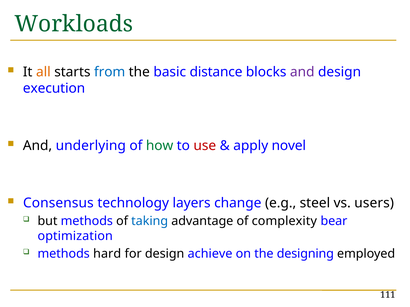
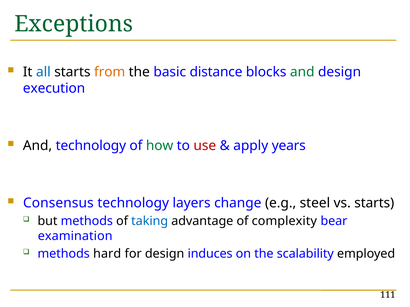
Workloads: Workloads -> Exceptions (74, 24)
all colour: orange -> blue (43, 72)
from colour: blue -> orange (110, 72)
and colour: purple -> green (302, 72)
And underlying: underlying -> technology (91, 146)
novel: novel -> years (289, 146)
vs users: users -> starts (374, 203)
optimization: optimization -> examination (75, 236)
achieve: achieve -> induces (210, 254)
designing: designing -> scalability (305, 254)
